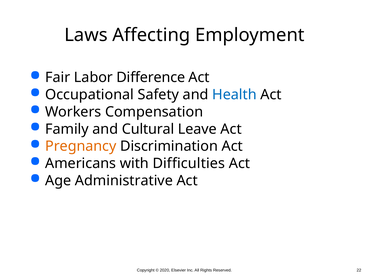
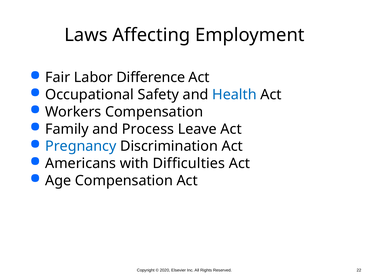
Cultural: Cultural -> Process (148, 129)
Pregnancy colour: orange -> blue (81, 147)
Age Administrative: Administrative -> Compensation (124, 181)
